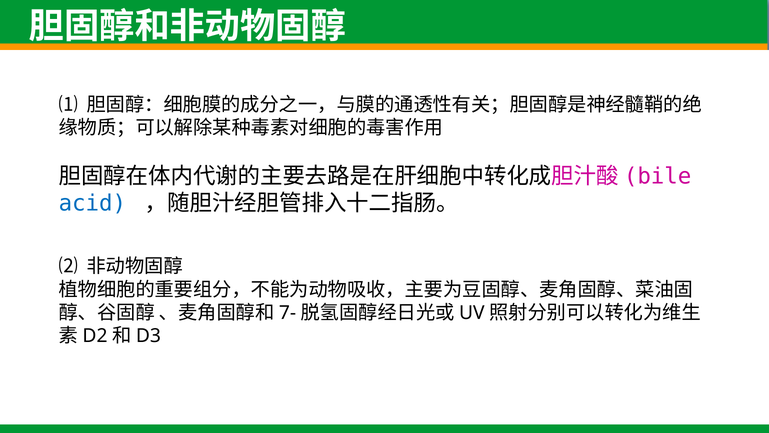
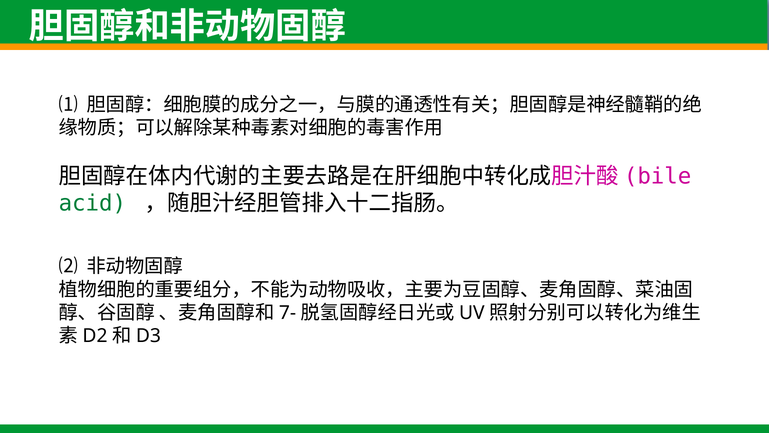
acid colour: blue -> green (92, 203)
